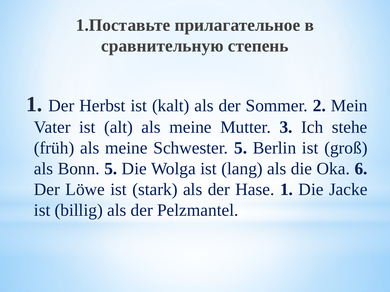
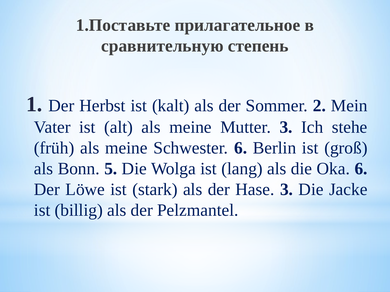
Schwester 5: 5 -> 6 (241, 148)
Hase 1: 1 -> 3 (287, 190)
